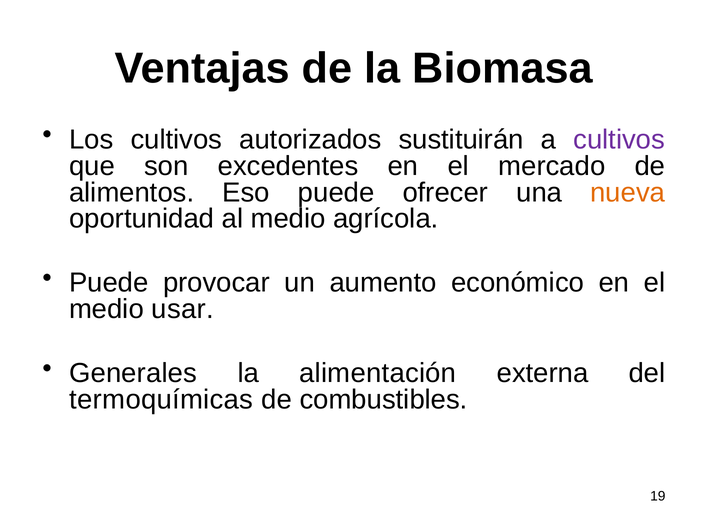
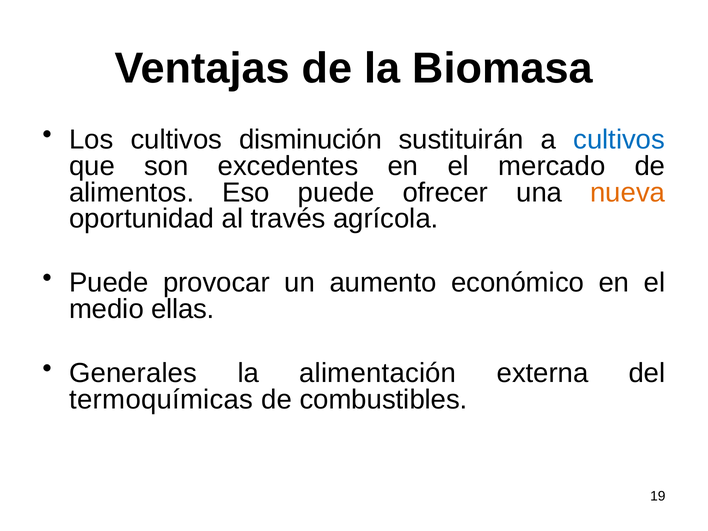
autorizados: autorizados -> disminución (311, 140)
cultivos colour: purple -> blue (619, 140)
al medio: medio -> través (288, 219)
usar: usar -> ellas (183, 309)
